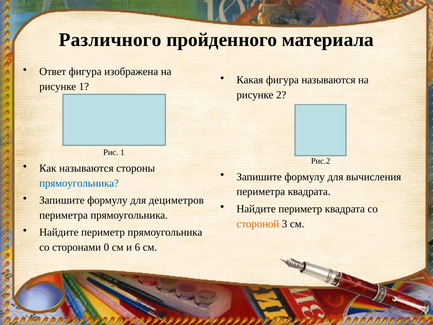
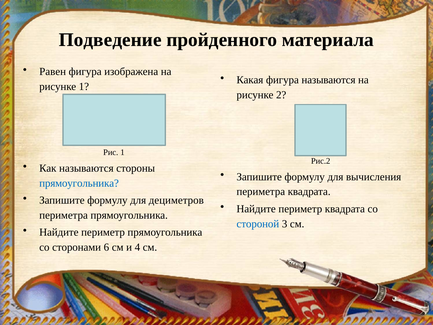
Различного: Различного -> Подведение (110, 40)
Ответ: Ответ -> Равен (53, 71)
стороной colour: orange -> blue (258, 224)
0: 0 -> 6 (106, 247)
6: 6 -> 4 (137, 247)
